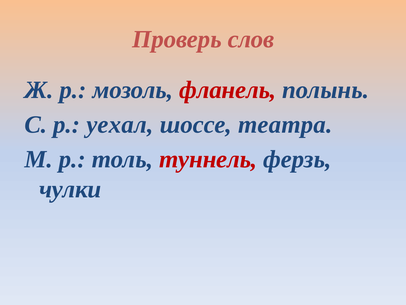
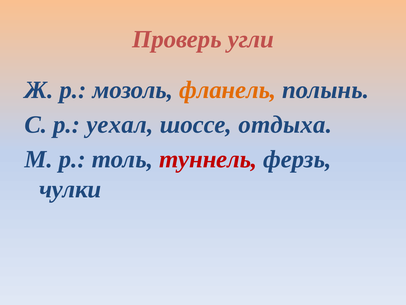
слов: слов -> угли (251, 39)
фланель colour: red -> orange (228, 90)
театра: театра -> отдыха (285, 124)
